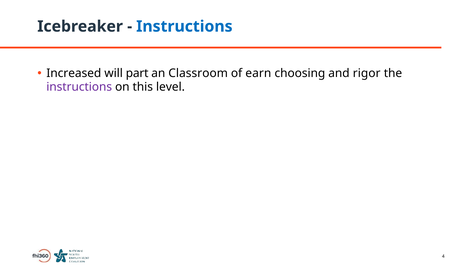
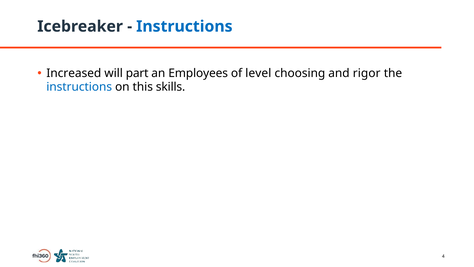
Classroom: Classroom -> Employees (198, 73)
earn: earn -> level (258, 73)
instructions colour: purple -> blue (79, 87)
level: level -> skills (171, 87)
